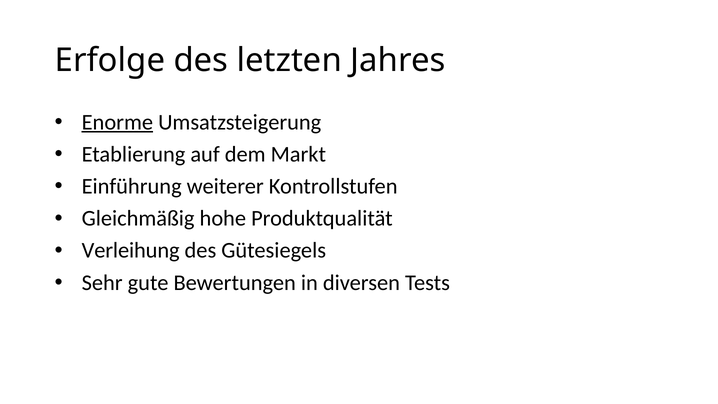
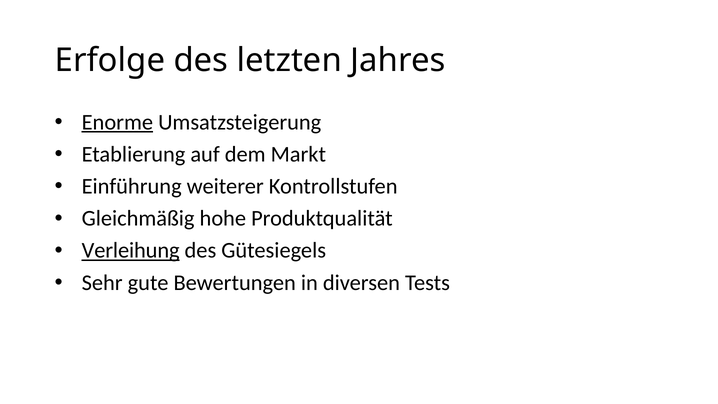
Verleihung underline: none -> present (131, 250)
